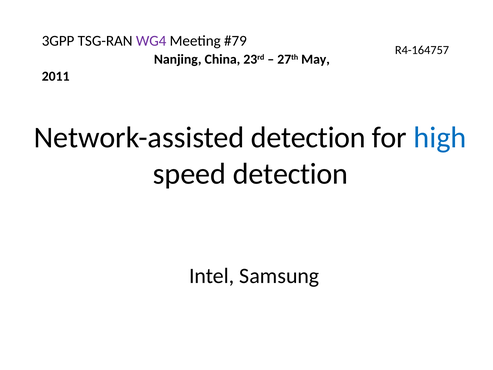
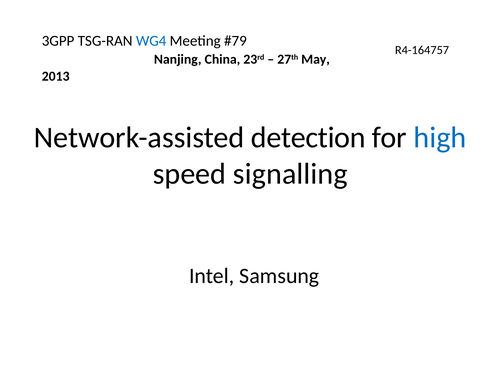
WG4 colour: purple -> blue (151, 41)
2011: 2011 -> 2013 (56, 76)
speed detection: detection -> signalling (290, 174)
